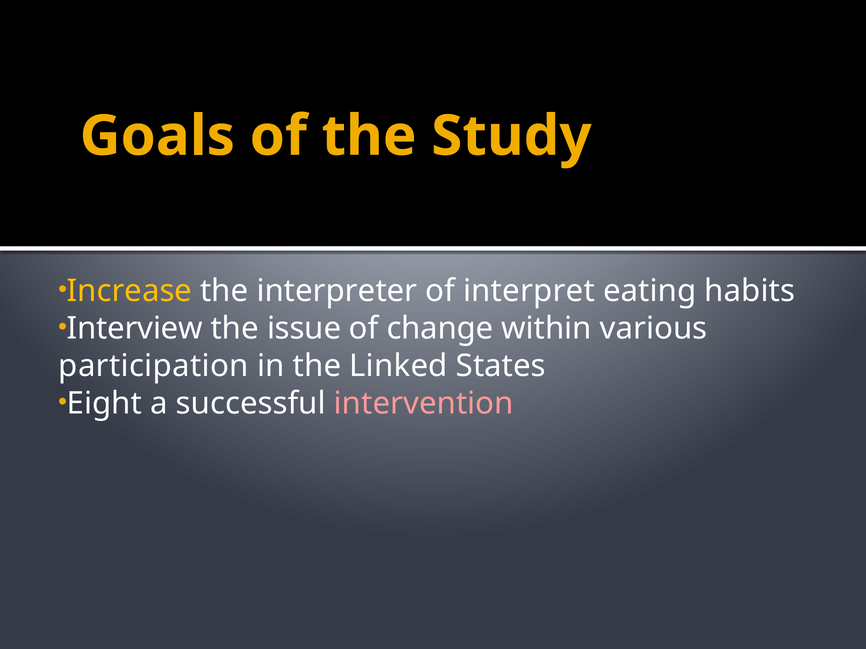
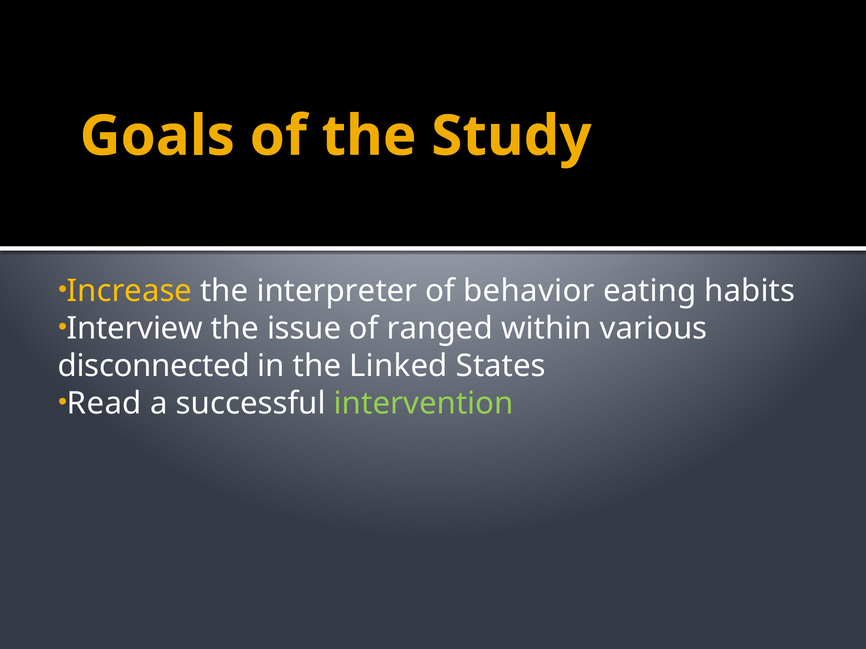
interpret: interpret -> behavior (529, 291)
change: change -> ranged (440, 329)
participation: participation -> disconnected (154, 366)
Eight: Eight -> Read (104, 404)
intervention colour: pink -> light green (424, 404)
